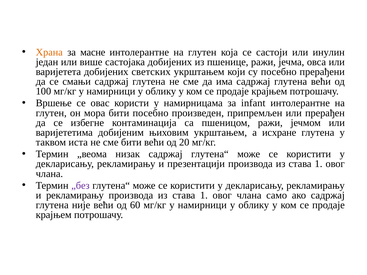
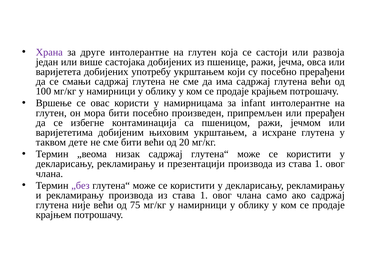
Храна colour: orange -> purple (49, 52)
масне: масне -> друге (93, 52)
инулин: инулин -> развоја (329, 52)
светских: светских -> употребу (151, 72)
иста: иста -> дете (78, 142)
60: 60 -> 75 (135, 205)
